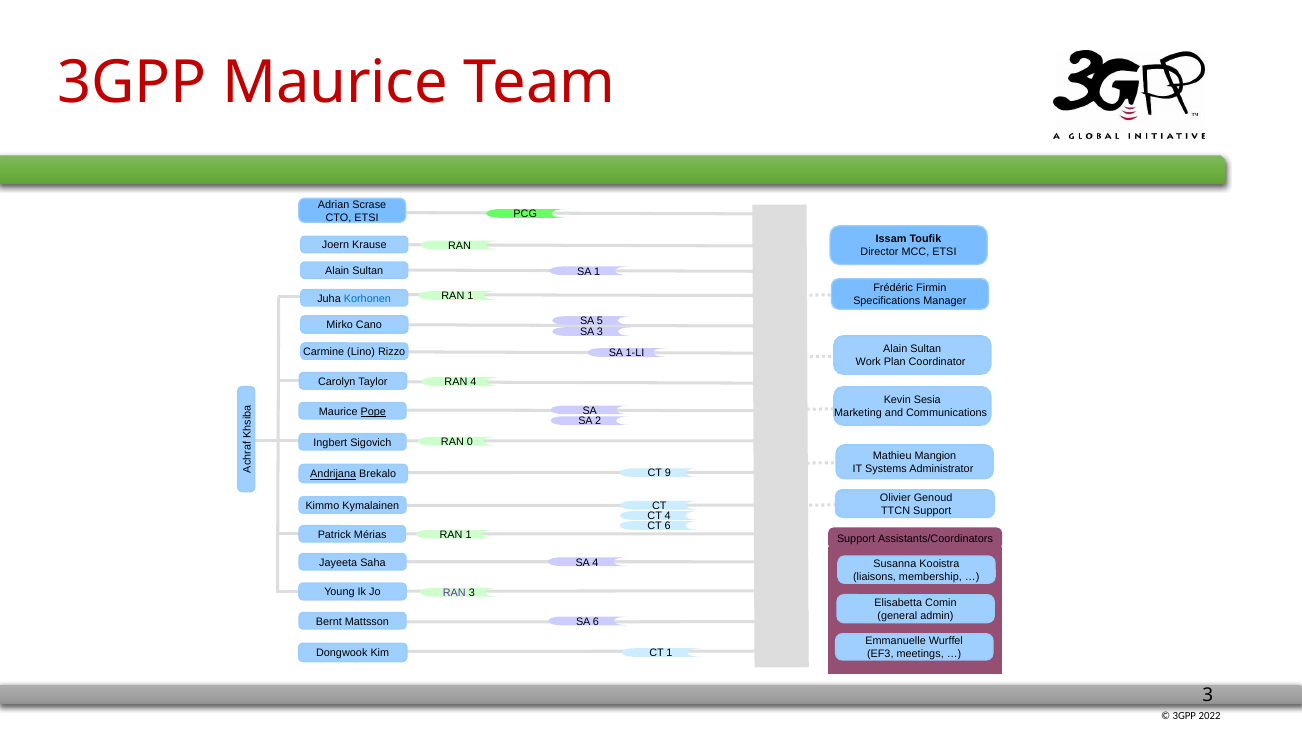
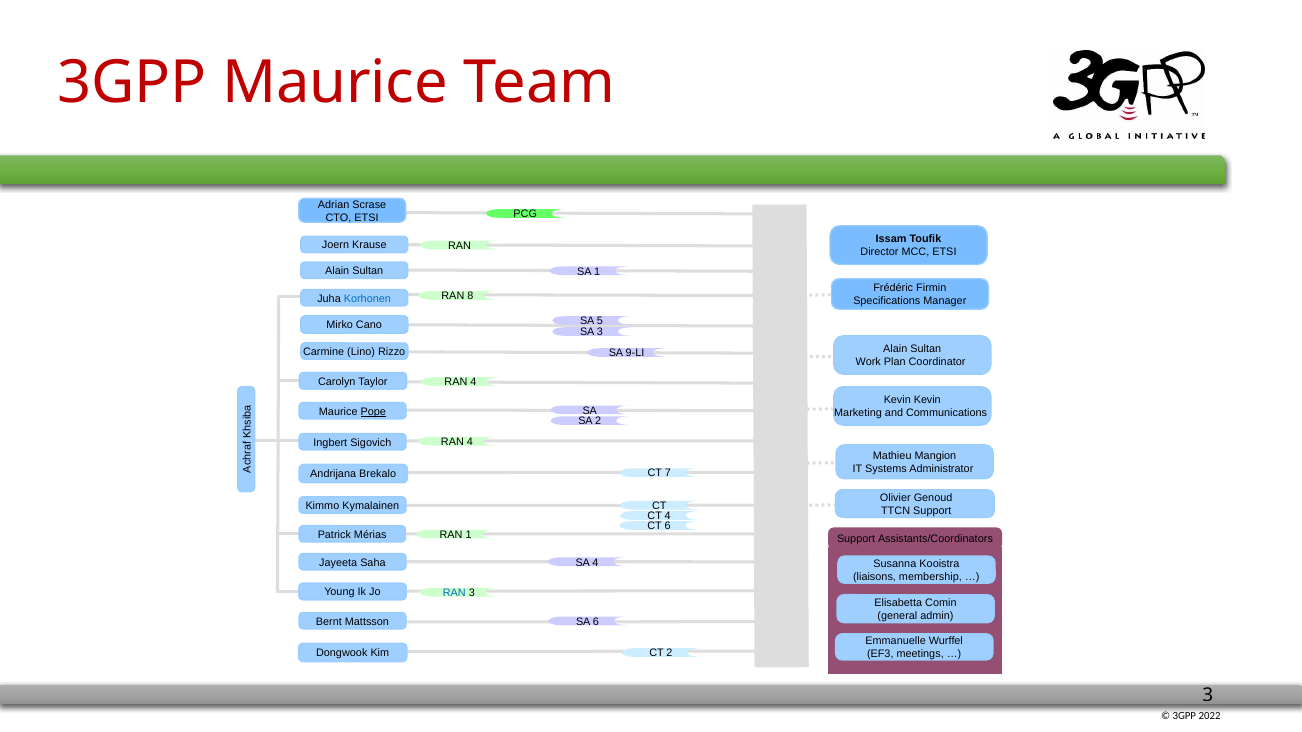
1: 1 -> 8 (470, 296)
1-LI: 1-LI -> 9-LI (635, 353)
Kevin Sesia: Sesia -> Kevin (927, 400)
Sigovich RAN 0: 0 -> 4 (470, 442)
9: 9 -> 7 (668, 474)
Andrijana underline: present -> none (333, 475)
RAN colour: purple -> blue (454, 593)
CT 1: 1 -> 2 (670, 654)
